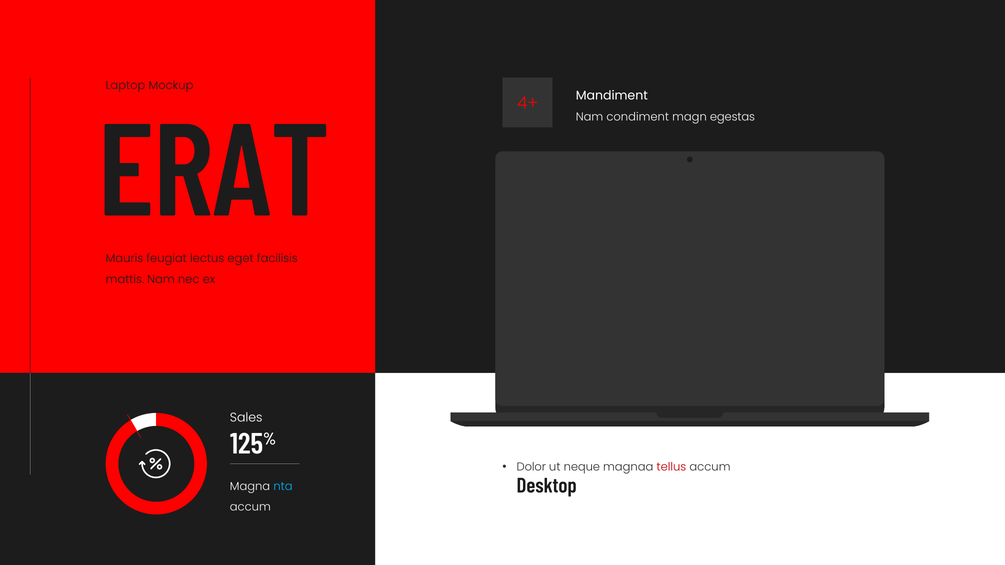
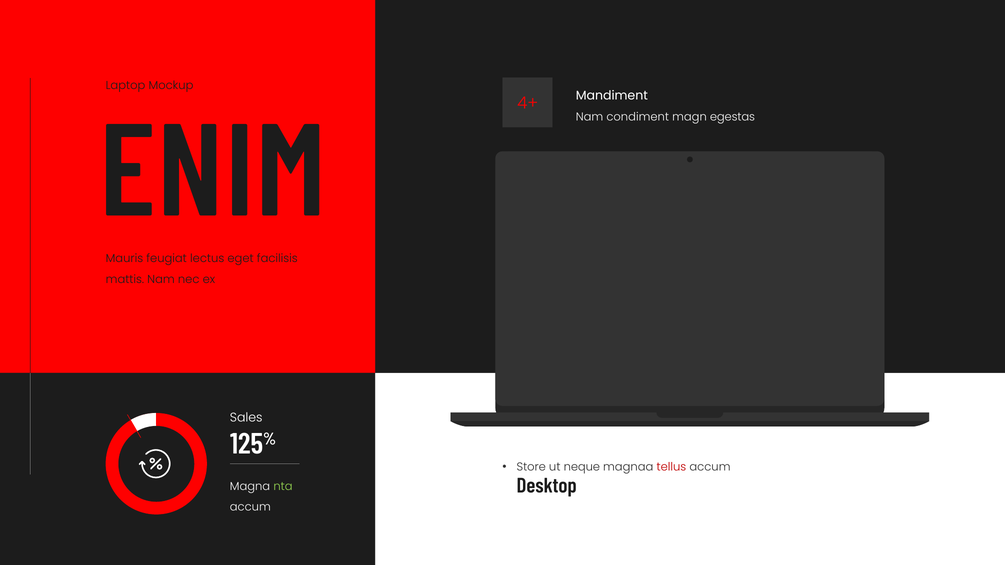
ERAT: ERAT -> ENIM (213, 173)
Dolor: Dolor -> Store (531, 467)
nta colour: light blue -> light green (283, 487)
